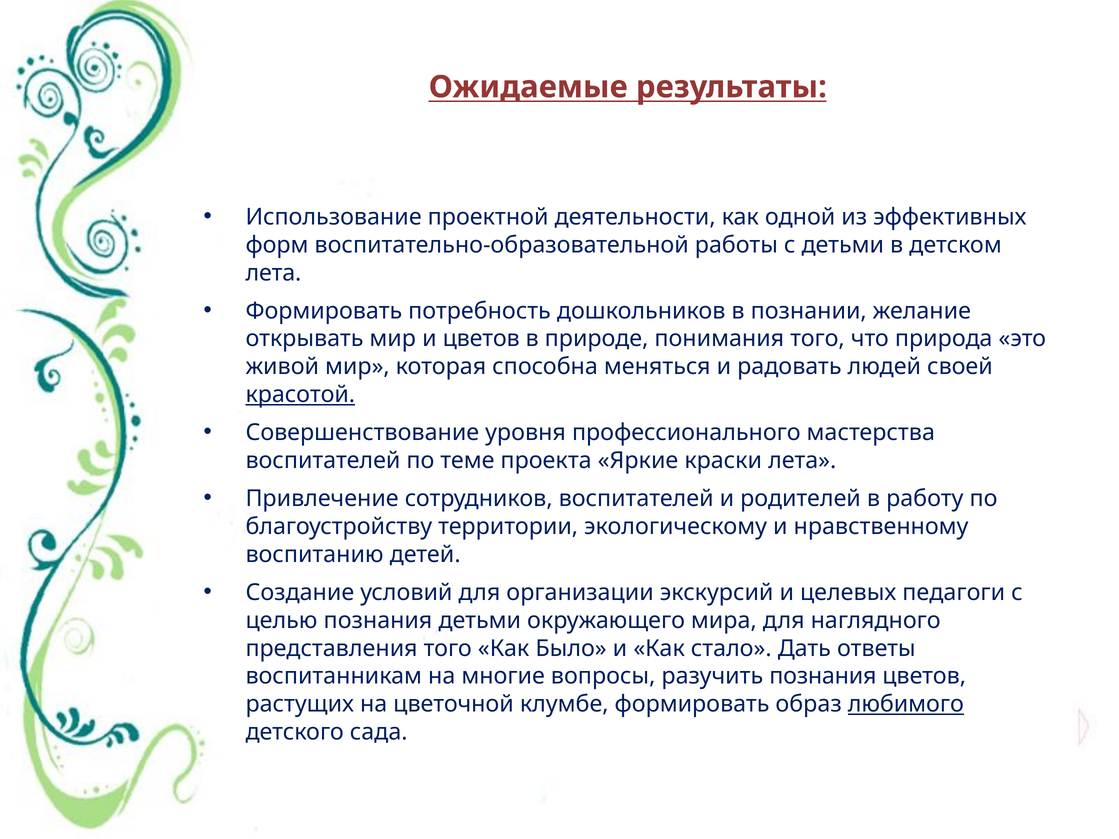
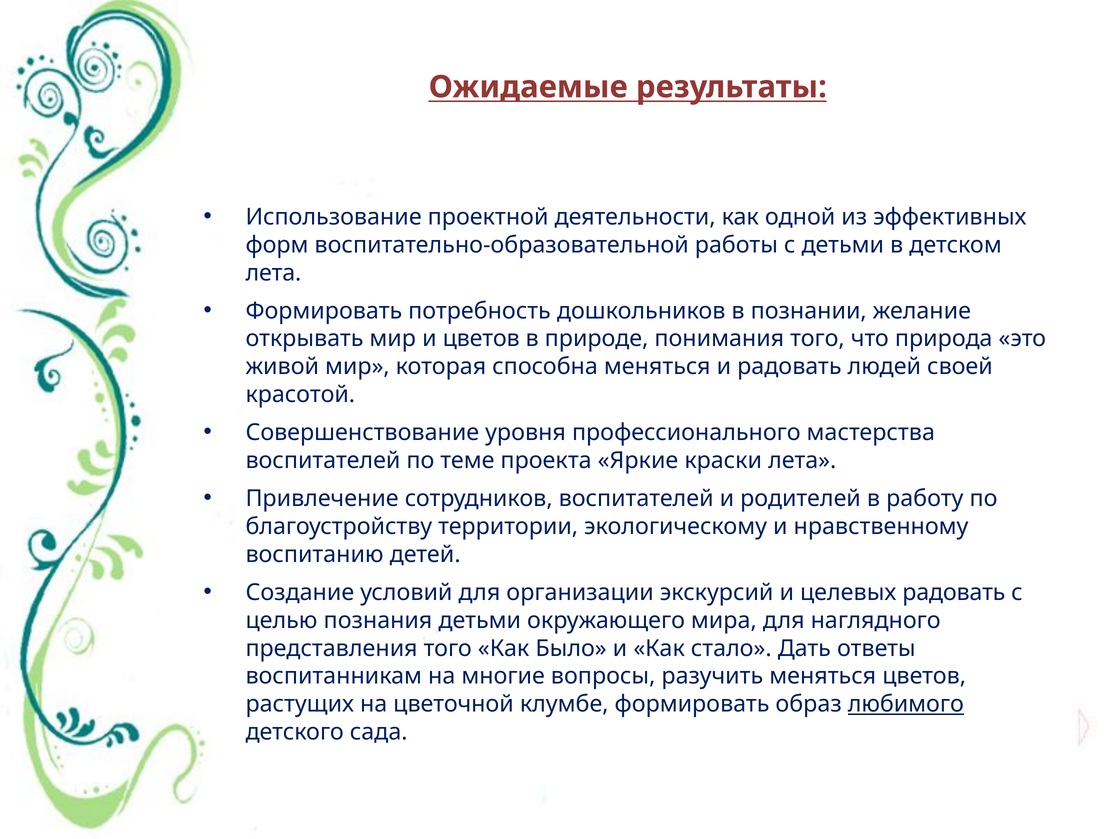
красотой underline: present -> none (300, 395)
целевых педагоги: педагоги -> радовать (954, 593)
разучить познания: познания -> меняться (823, 676)
